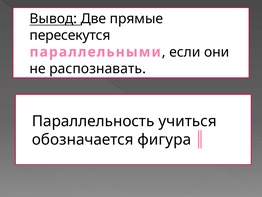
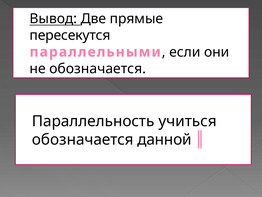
не распознавать: распознавать -> обозначается (98, 68)
фигура: фигура -> данной (164, 139)
